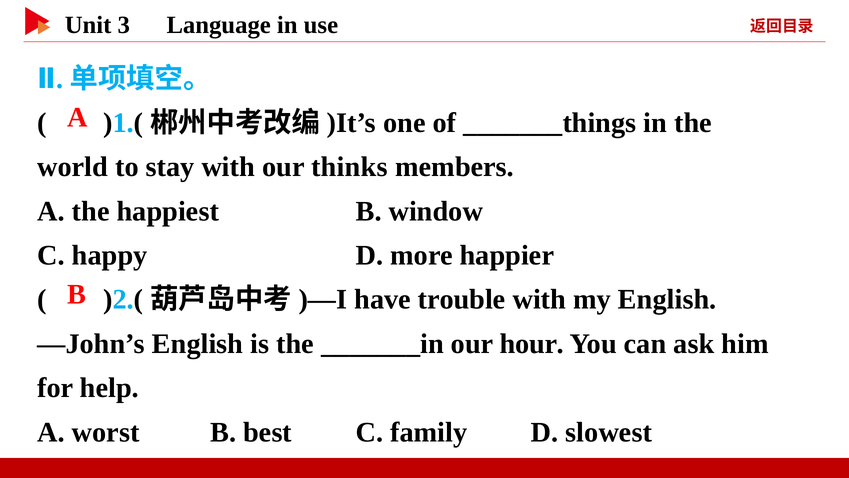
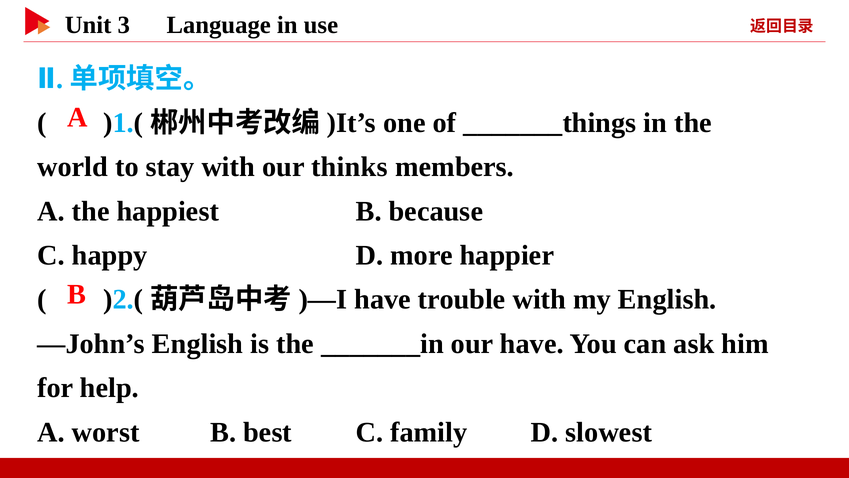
window: window -> because (436, 211)
our hour: hour -> have (532, 344)
